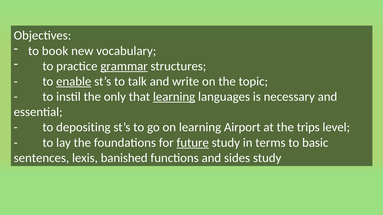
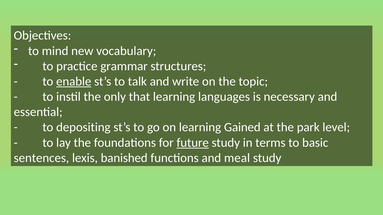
book: book -> mind (55, 51)
grammar underline: present -> none (124, 66)
learning underline: present -> none (174, 97)
Airport: Airport -> Gained (242, 128)
trips: trips -> park (308, 128)
sides: sides -> meal (237, 158)
